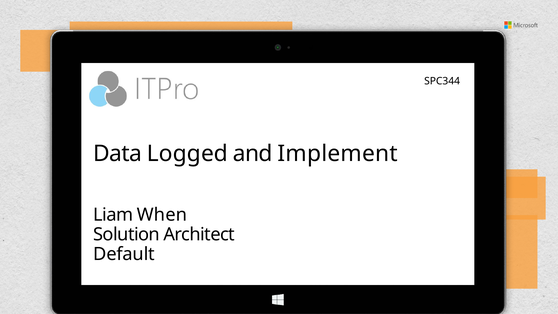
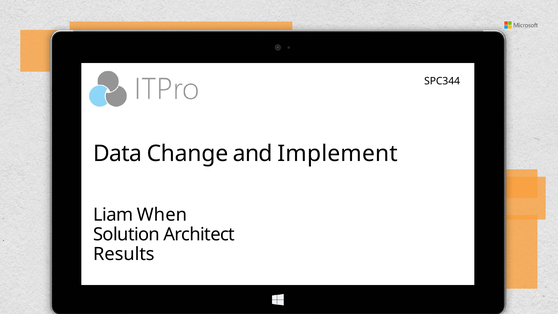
Logged: Logged -> Change (187, 154)
Default: Default -> Results (124, 254)
